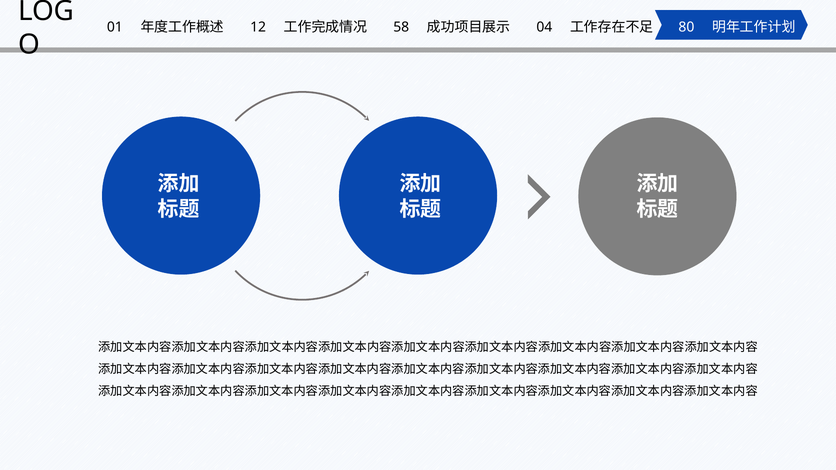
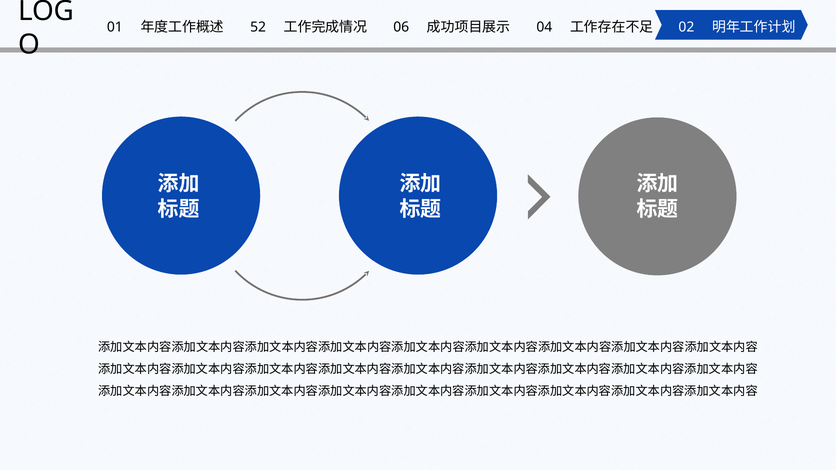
12: 12 -> 52 (258, 27)
58: 58 -> 06 (401, 27)
80: 80 -> 02 (686, 27)
